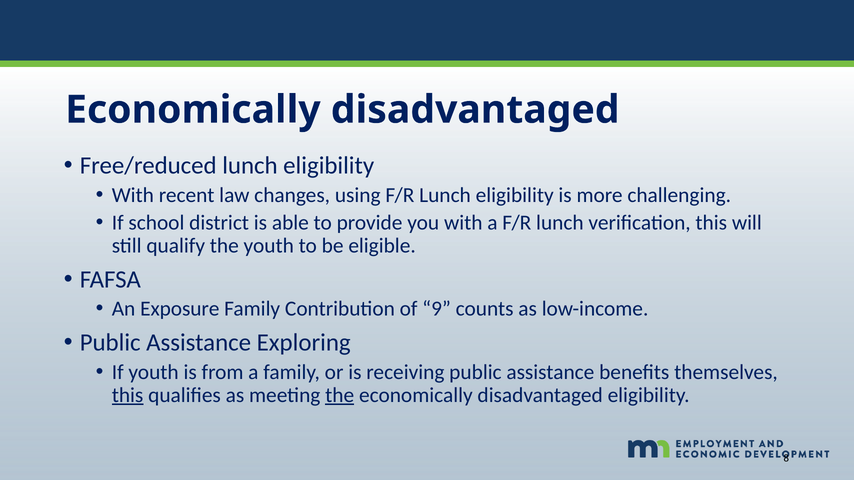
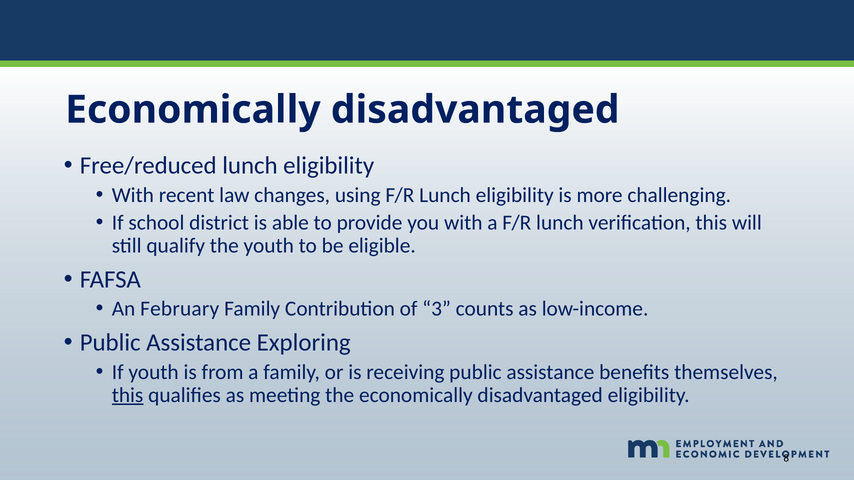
Exposure: Exposure -> February (180, 309)
9: 9 -> 3 (437, 309)
the underline: present -> none (340, 395)
